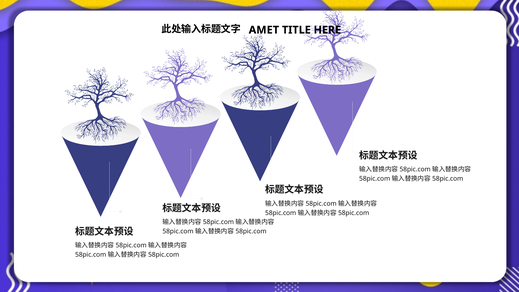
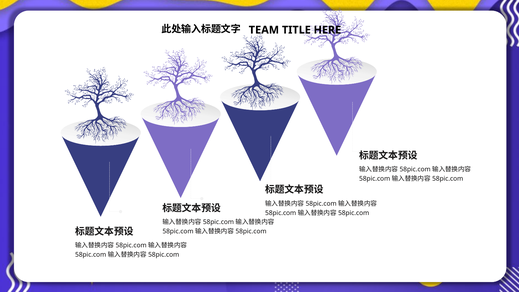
AMET: AMET -> TEAM (264, 30)
